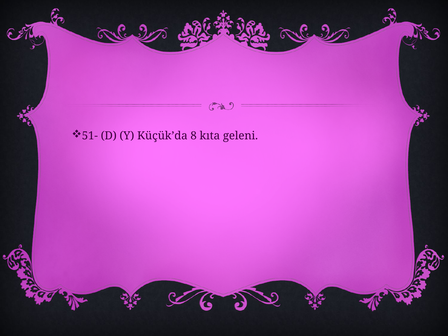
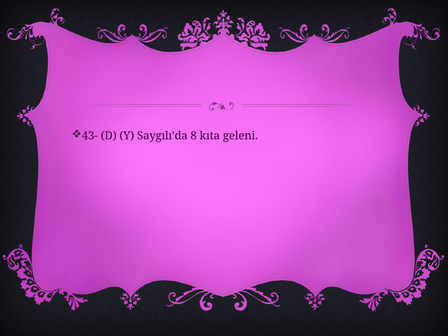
51-: 51- -> 43- (90, 136)
Küçük’da: Küçük’da -> Saygılı’da (162, 136)
